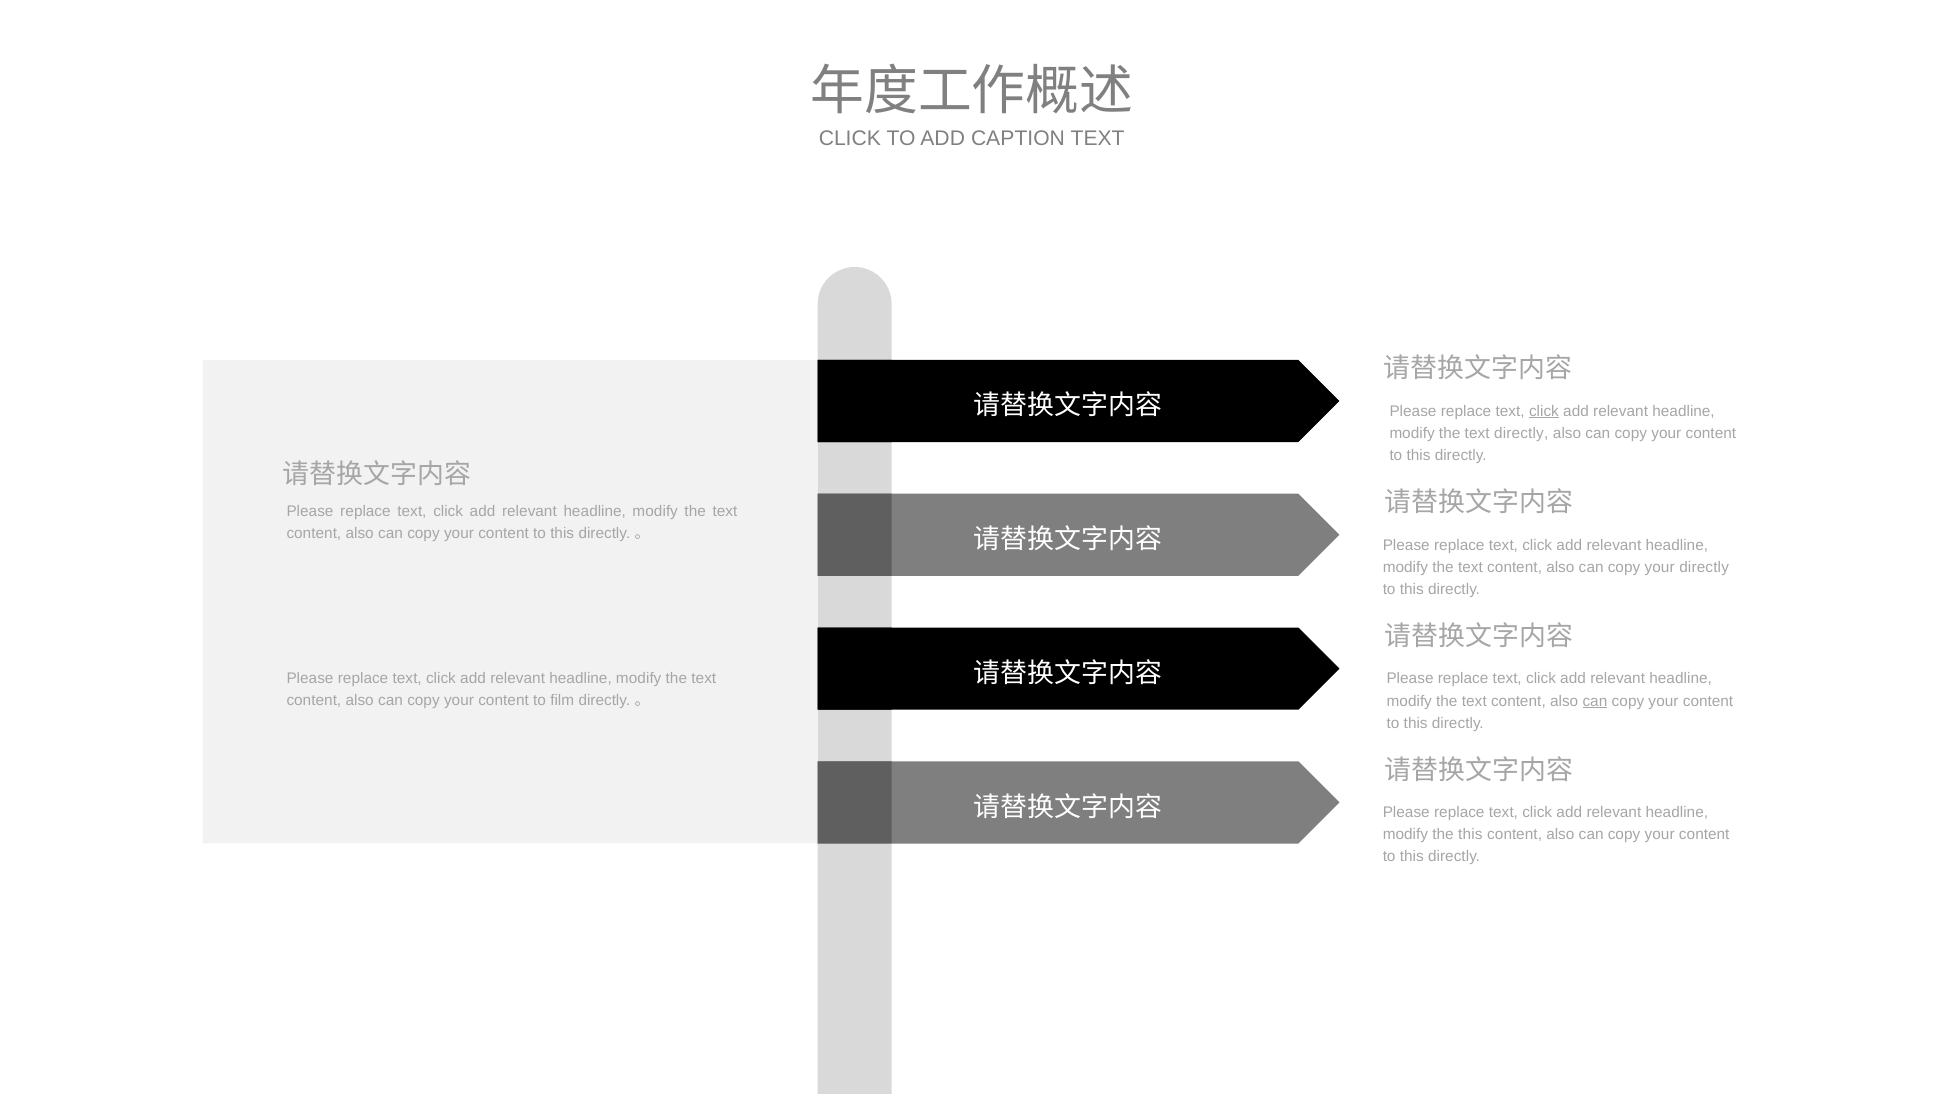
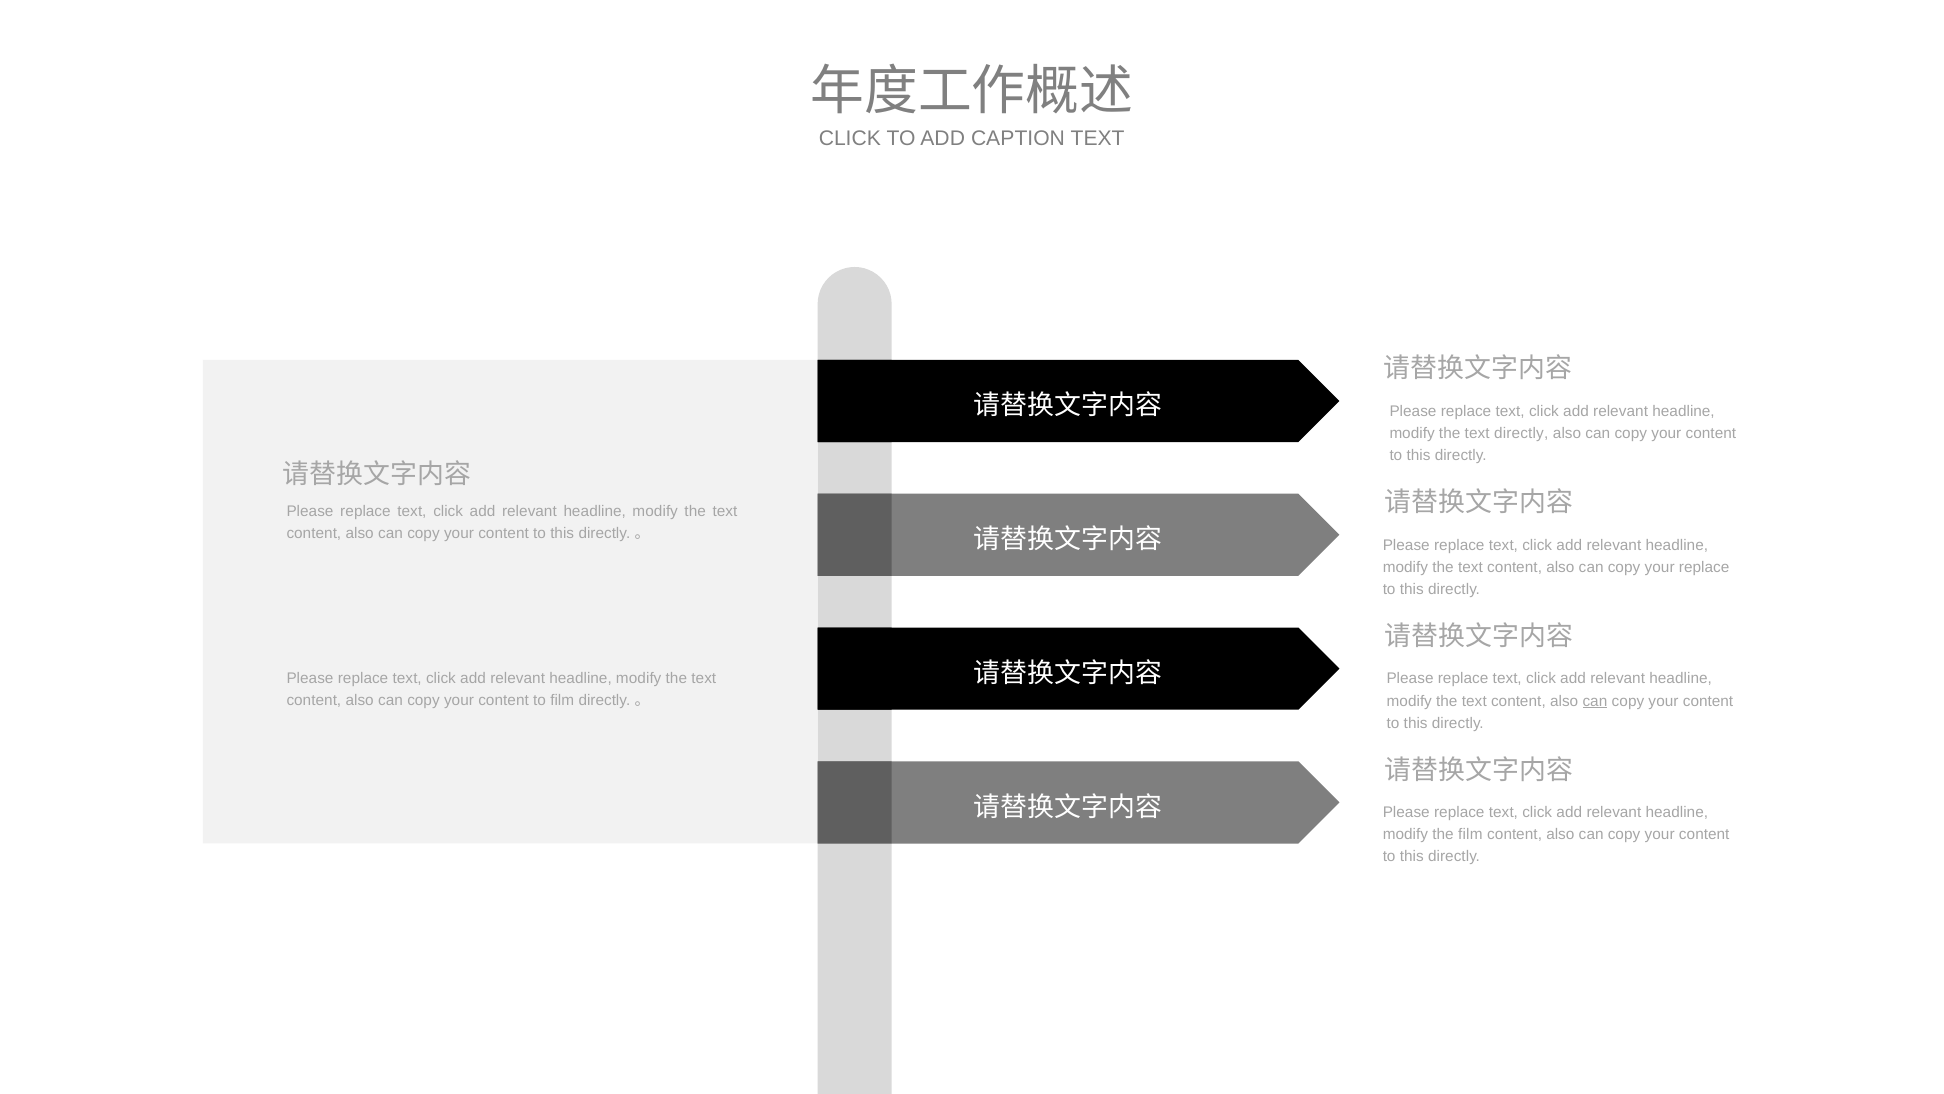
click underline: present -> none (1544, 411)
your directly: directly -> replace (1704, 567)
the this: this -> film (1470, 834)
